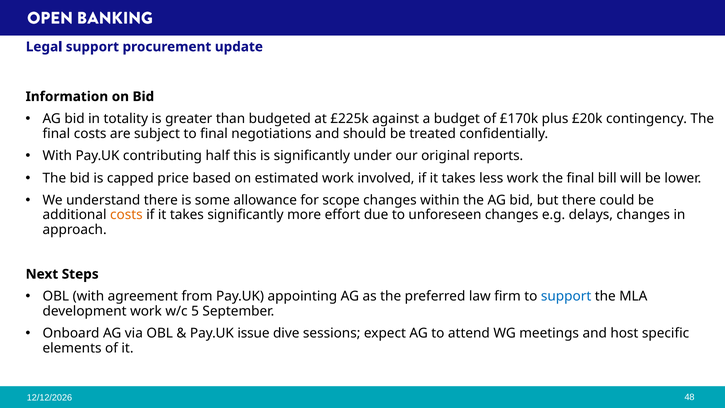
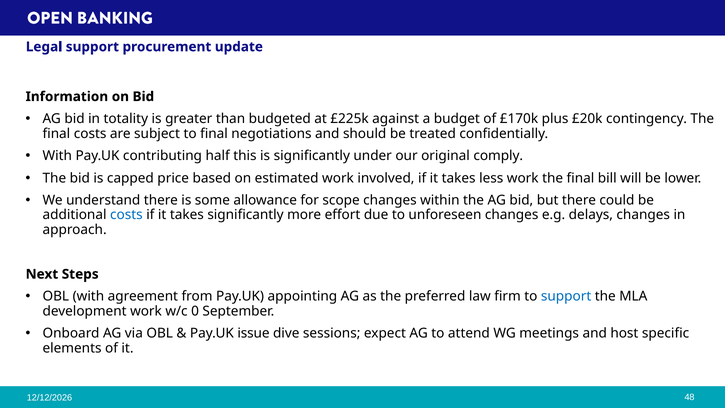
reports: reports -> comply (498, 156)
costs colour: orange -> blue (126, 215)
5: 5 -> 0 (195, 311)
